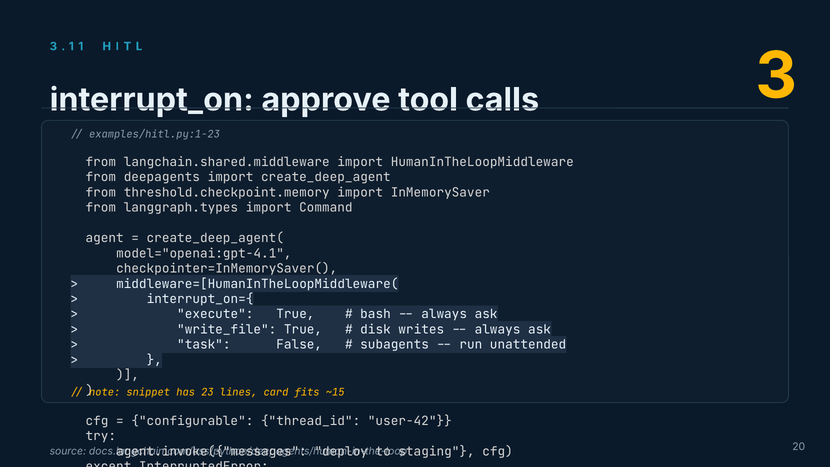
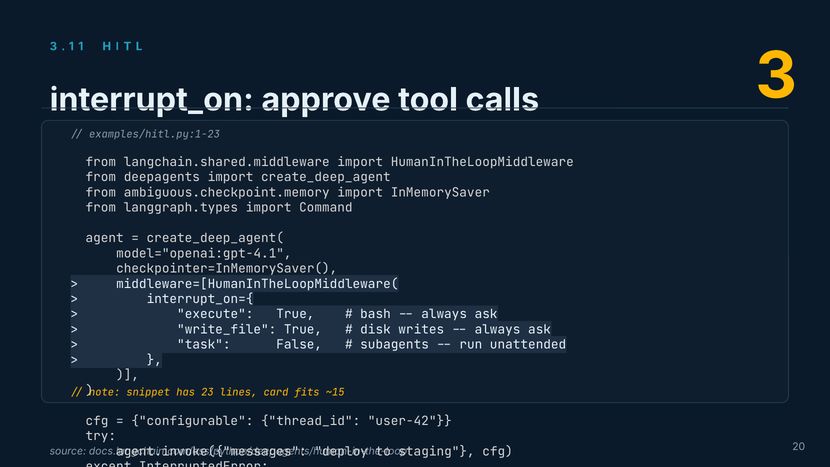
threshold.checkpoint.memory: threshold.checkpoint.memory -> ambiguous.checkpoint.memory (227, 192)
